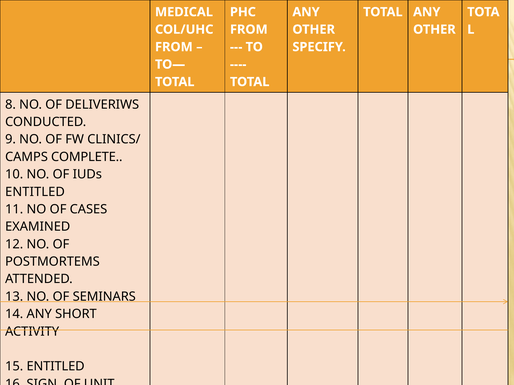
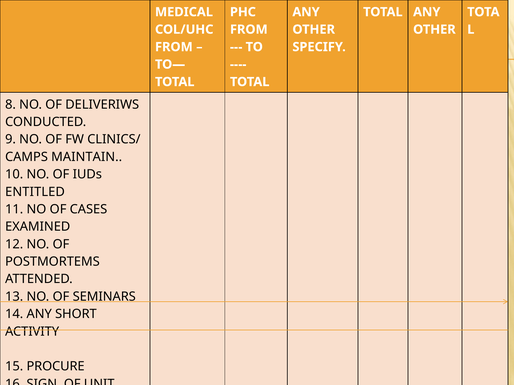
COMPLETE: COMPLETE -> MAINTAIN (87, 157)
15 ENTITLED: ENTITLED -> PROCURE (56, 367)
